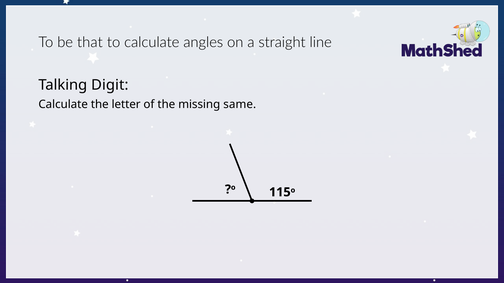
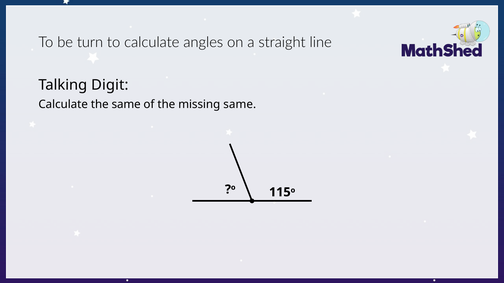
that: that -> turn (90, 42)
the letter: letter -> same (126, 105)
